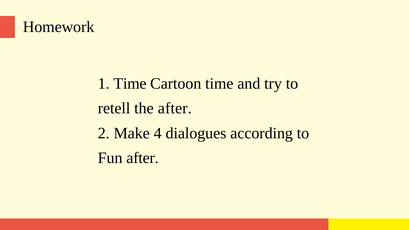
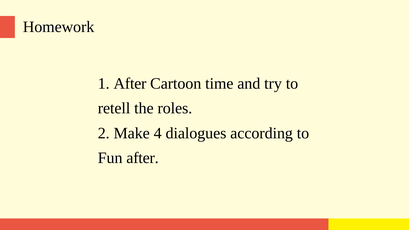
1 Time: Time -> After (130, 84)
the after: after -> roles (175, 108)
